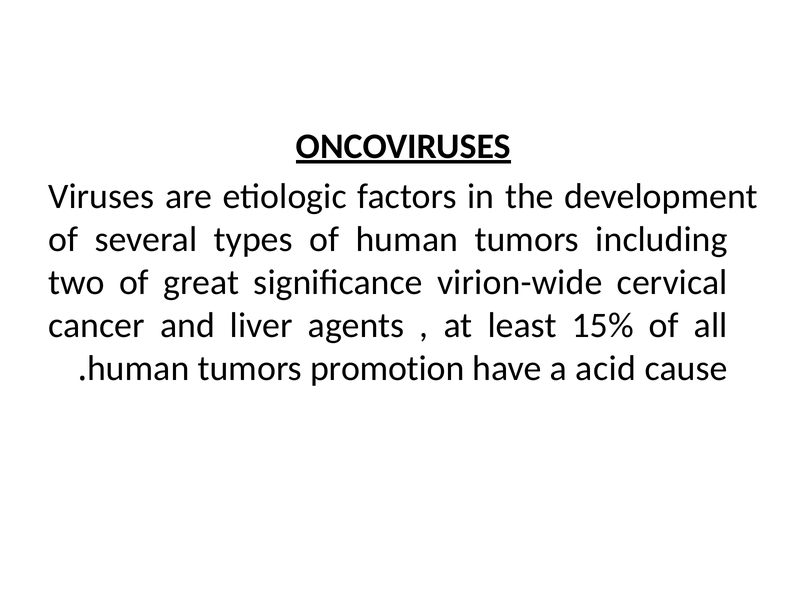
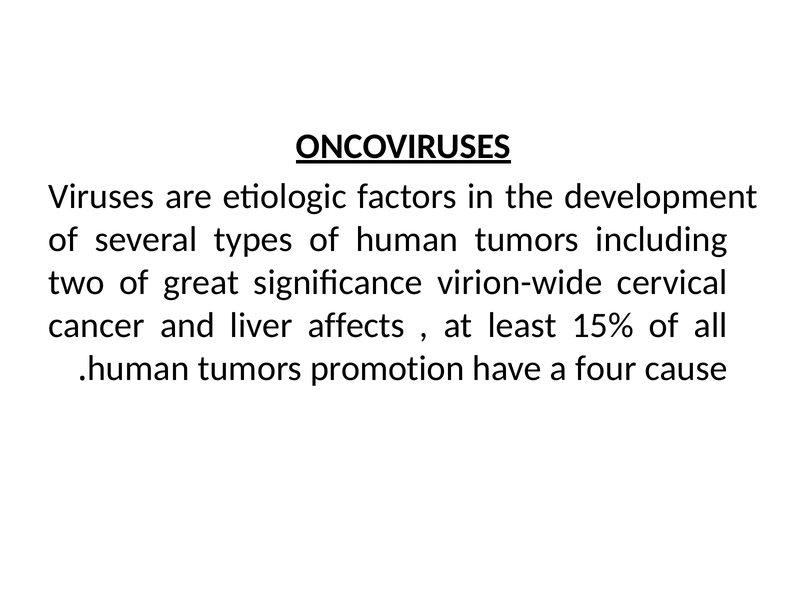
agents: agents -> affects (356, 326)
acid: acid -> four (606, 369)
